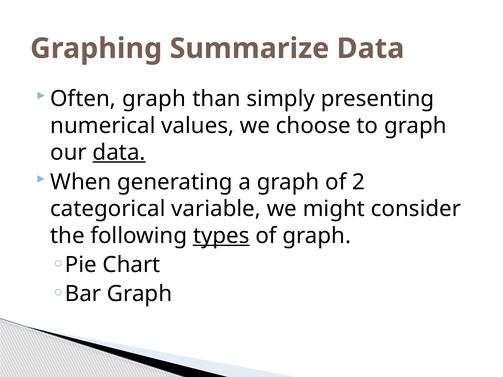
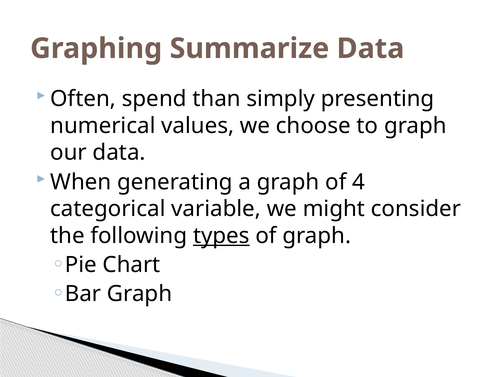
Often graph: graph -> spend (154, 99)
data underline: present -> none (119, 153)
2: 2 -> 4 (359, 182)
